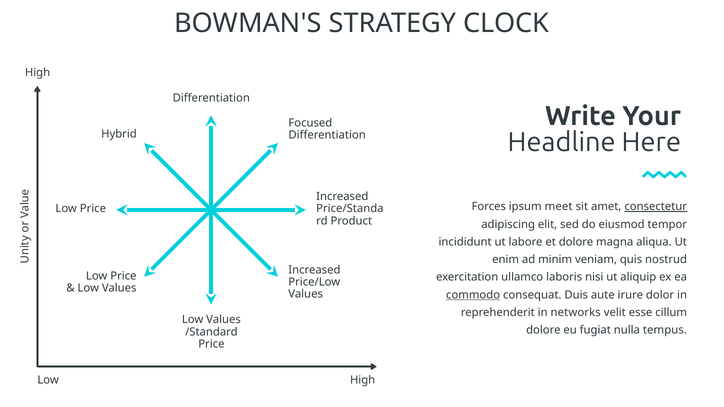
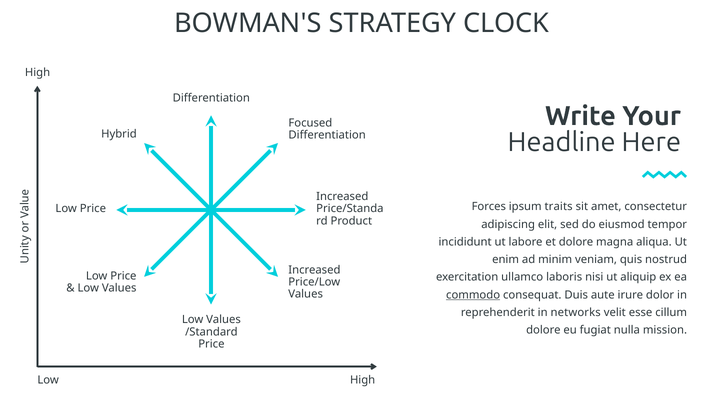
meet: meet -> traits (559, 207)
consectetur underline: present -> none (656, 207)
tempus: tempus -> mission (665, 330)
